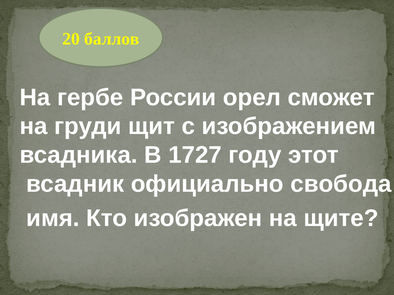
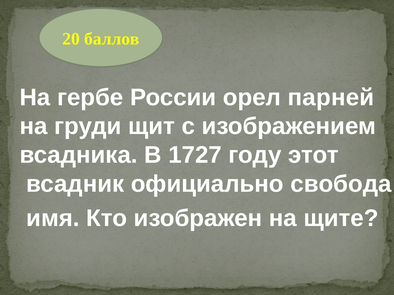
сможет: сможет -> парней (331, 98)
